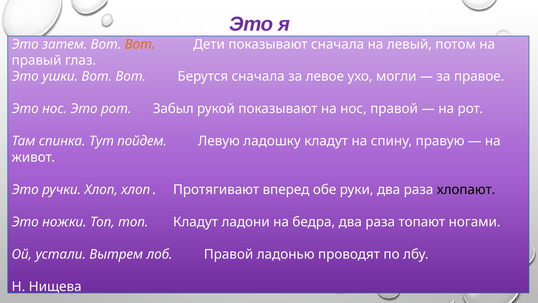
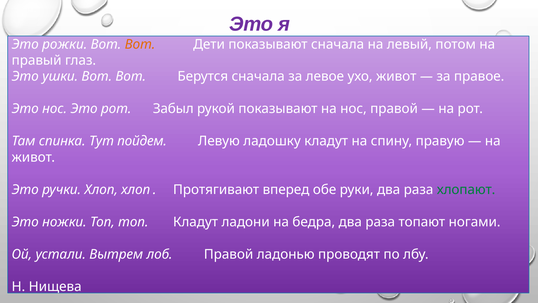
затем: затем -> рожки (65, 44)
ухо могли: могли -> живот (396, 76)
хлопают colour: black -> green (466, 189)
